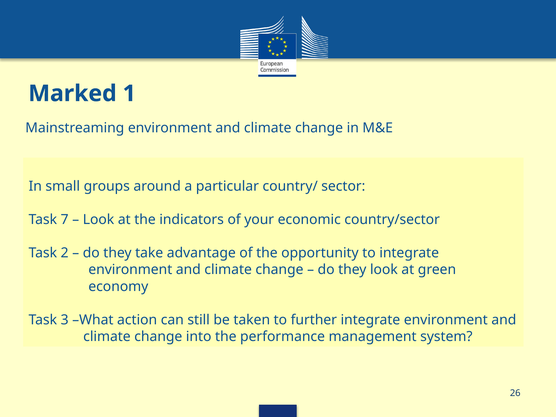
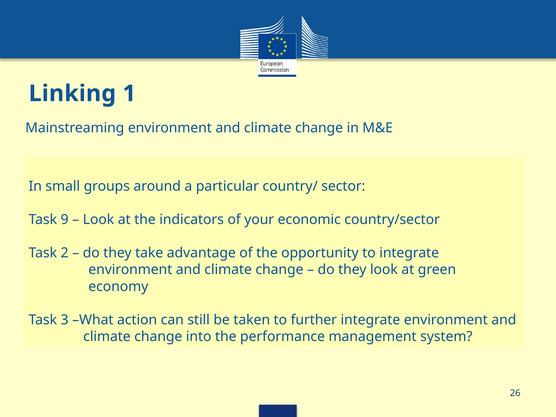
Marked: Marked -> Linking (72, 94)
7: 7 -> 9 (65, 220)
